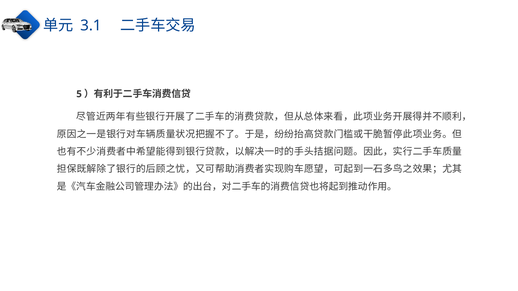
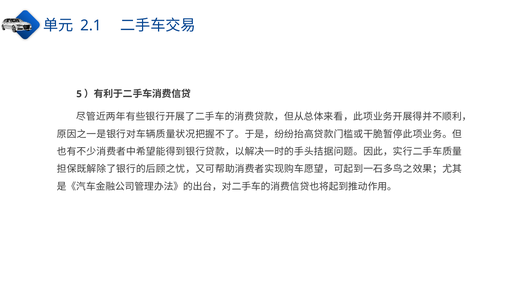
3.1: 3.1 -> 2.1 (91, 26)
